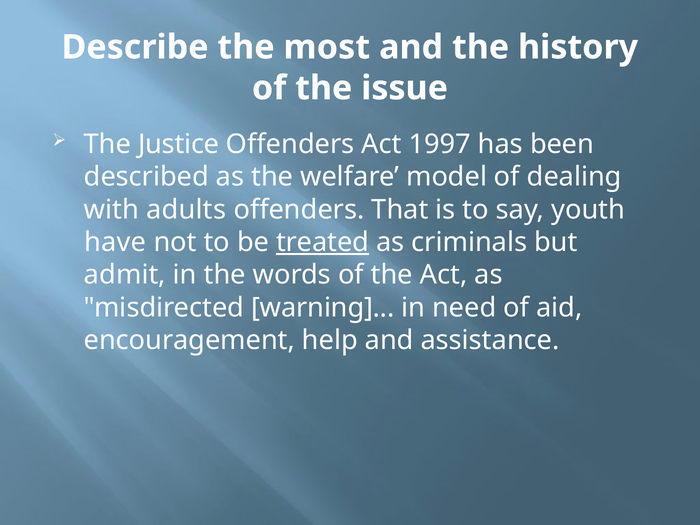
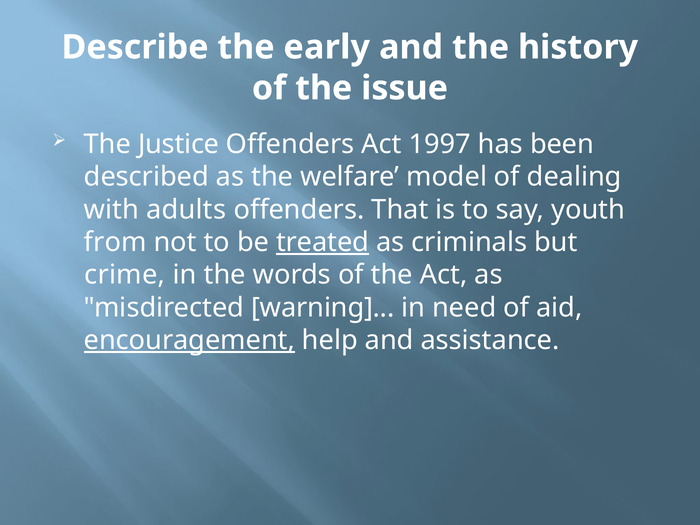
most: most -> early (327, 47)
have: have -> from (115, 242)
admit: admit -> crime (125, 275)
encouragement underline: none -> present (189, 340)
